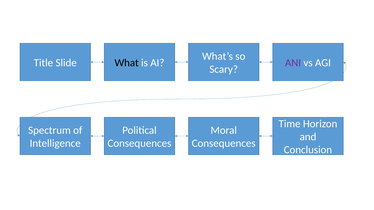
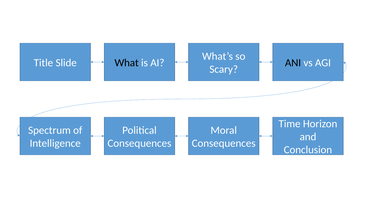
ANI colour: purple -> black (293, 63)
